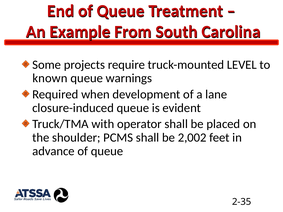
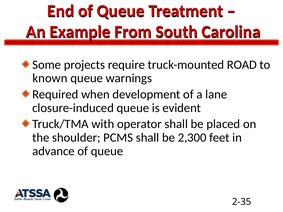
LEVEL: LEVEL -> ROAD (242, 65)
2,002: 2,002 -> 2,300 (192, 138)
